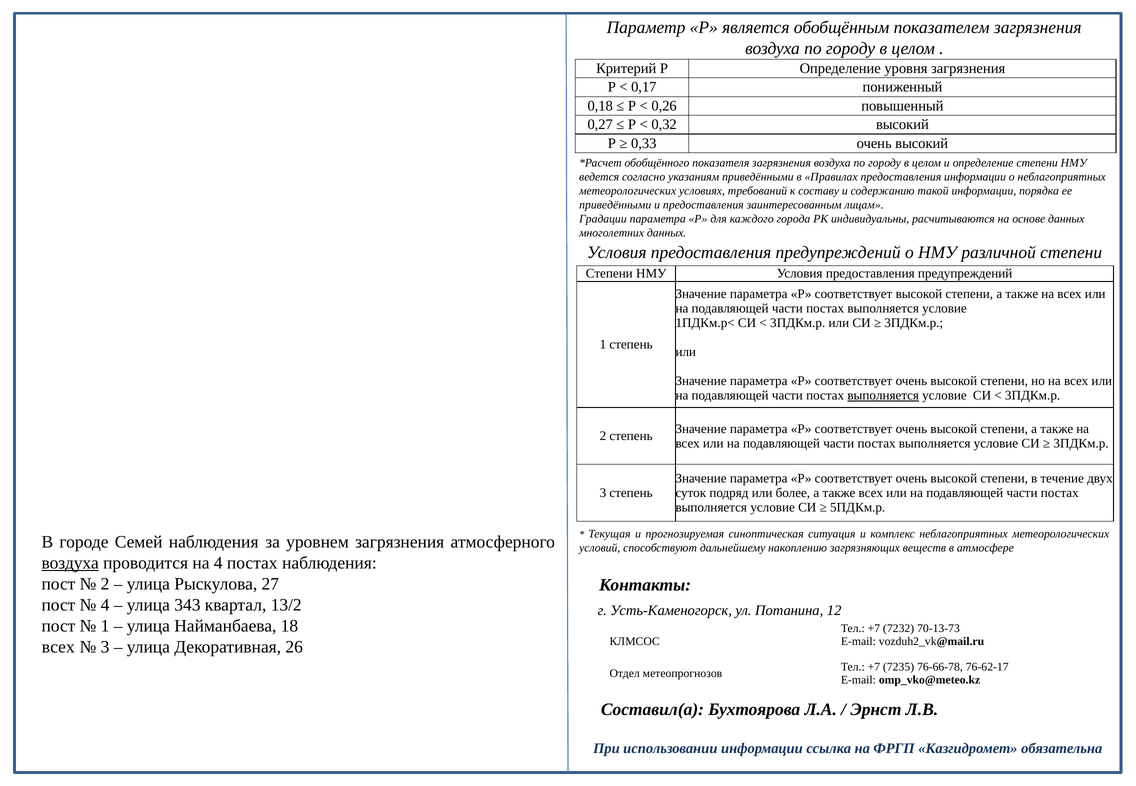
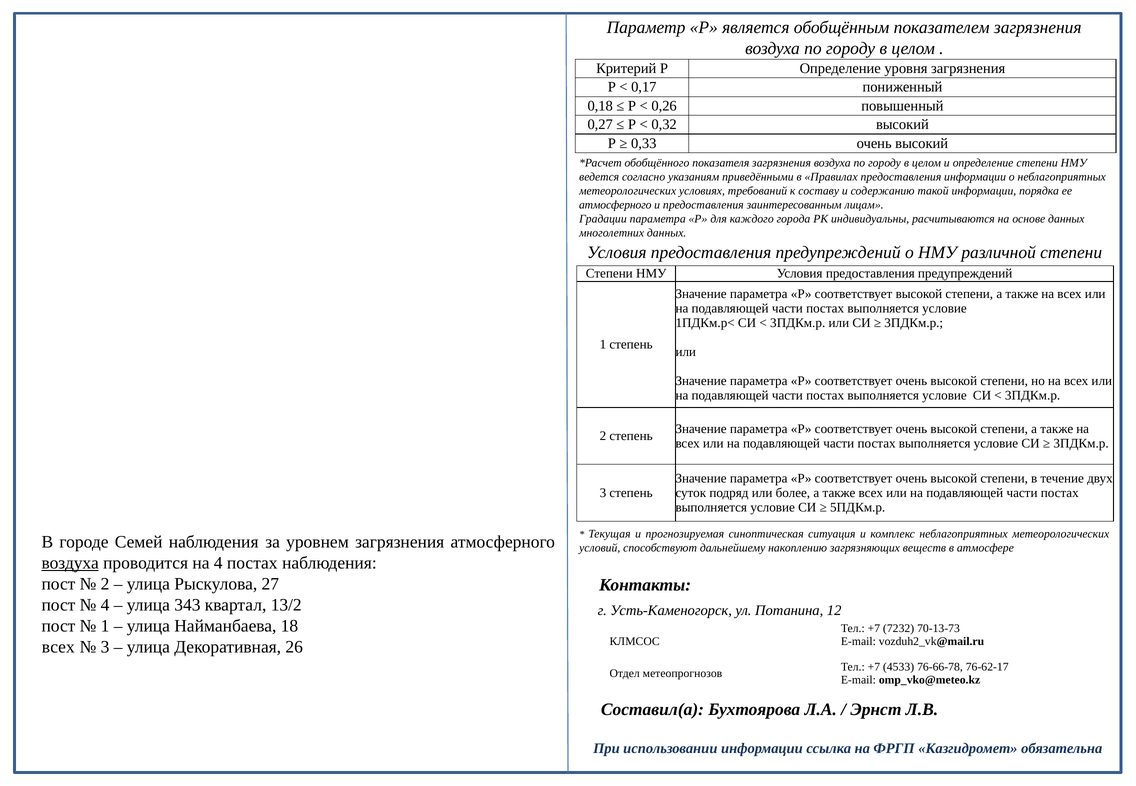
приведёнными: приведёнными -> атмосферного (615, 205)
выполняется underline: present -> none (883, 396)
7235: 7235 -> 4533 (899, 667)
